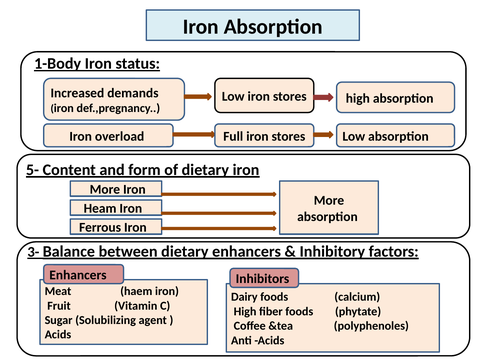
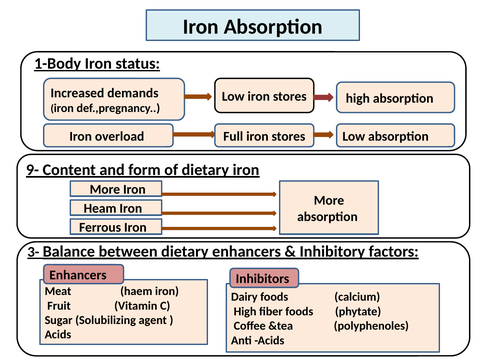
5-: 5- -> 9- (32, 170)
